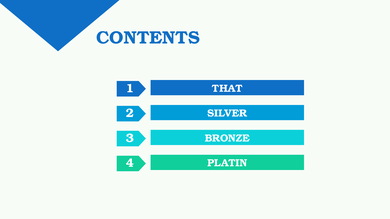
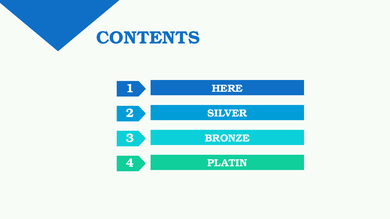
THAT: THAT -> HERE (227, 89)
